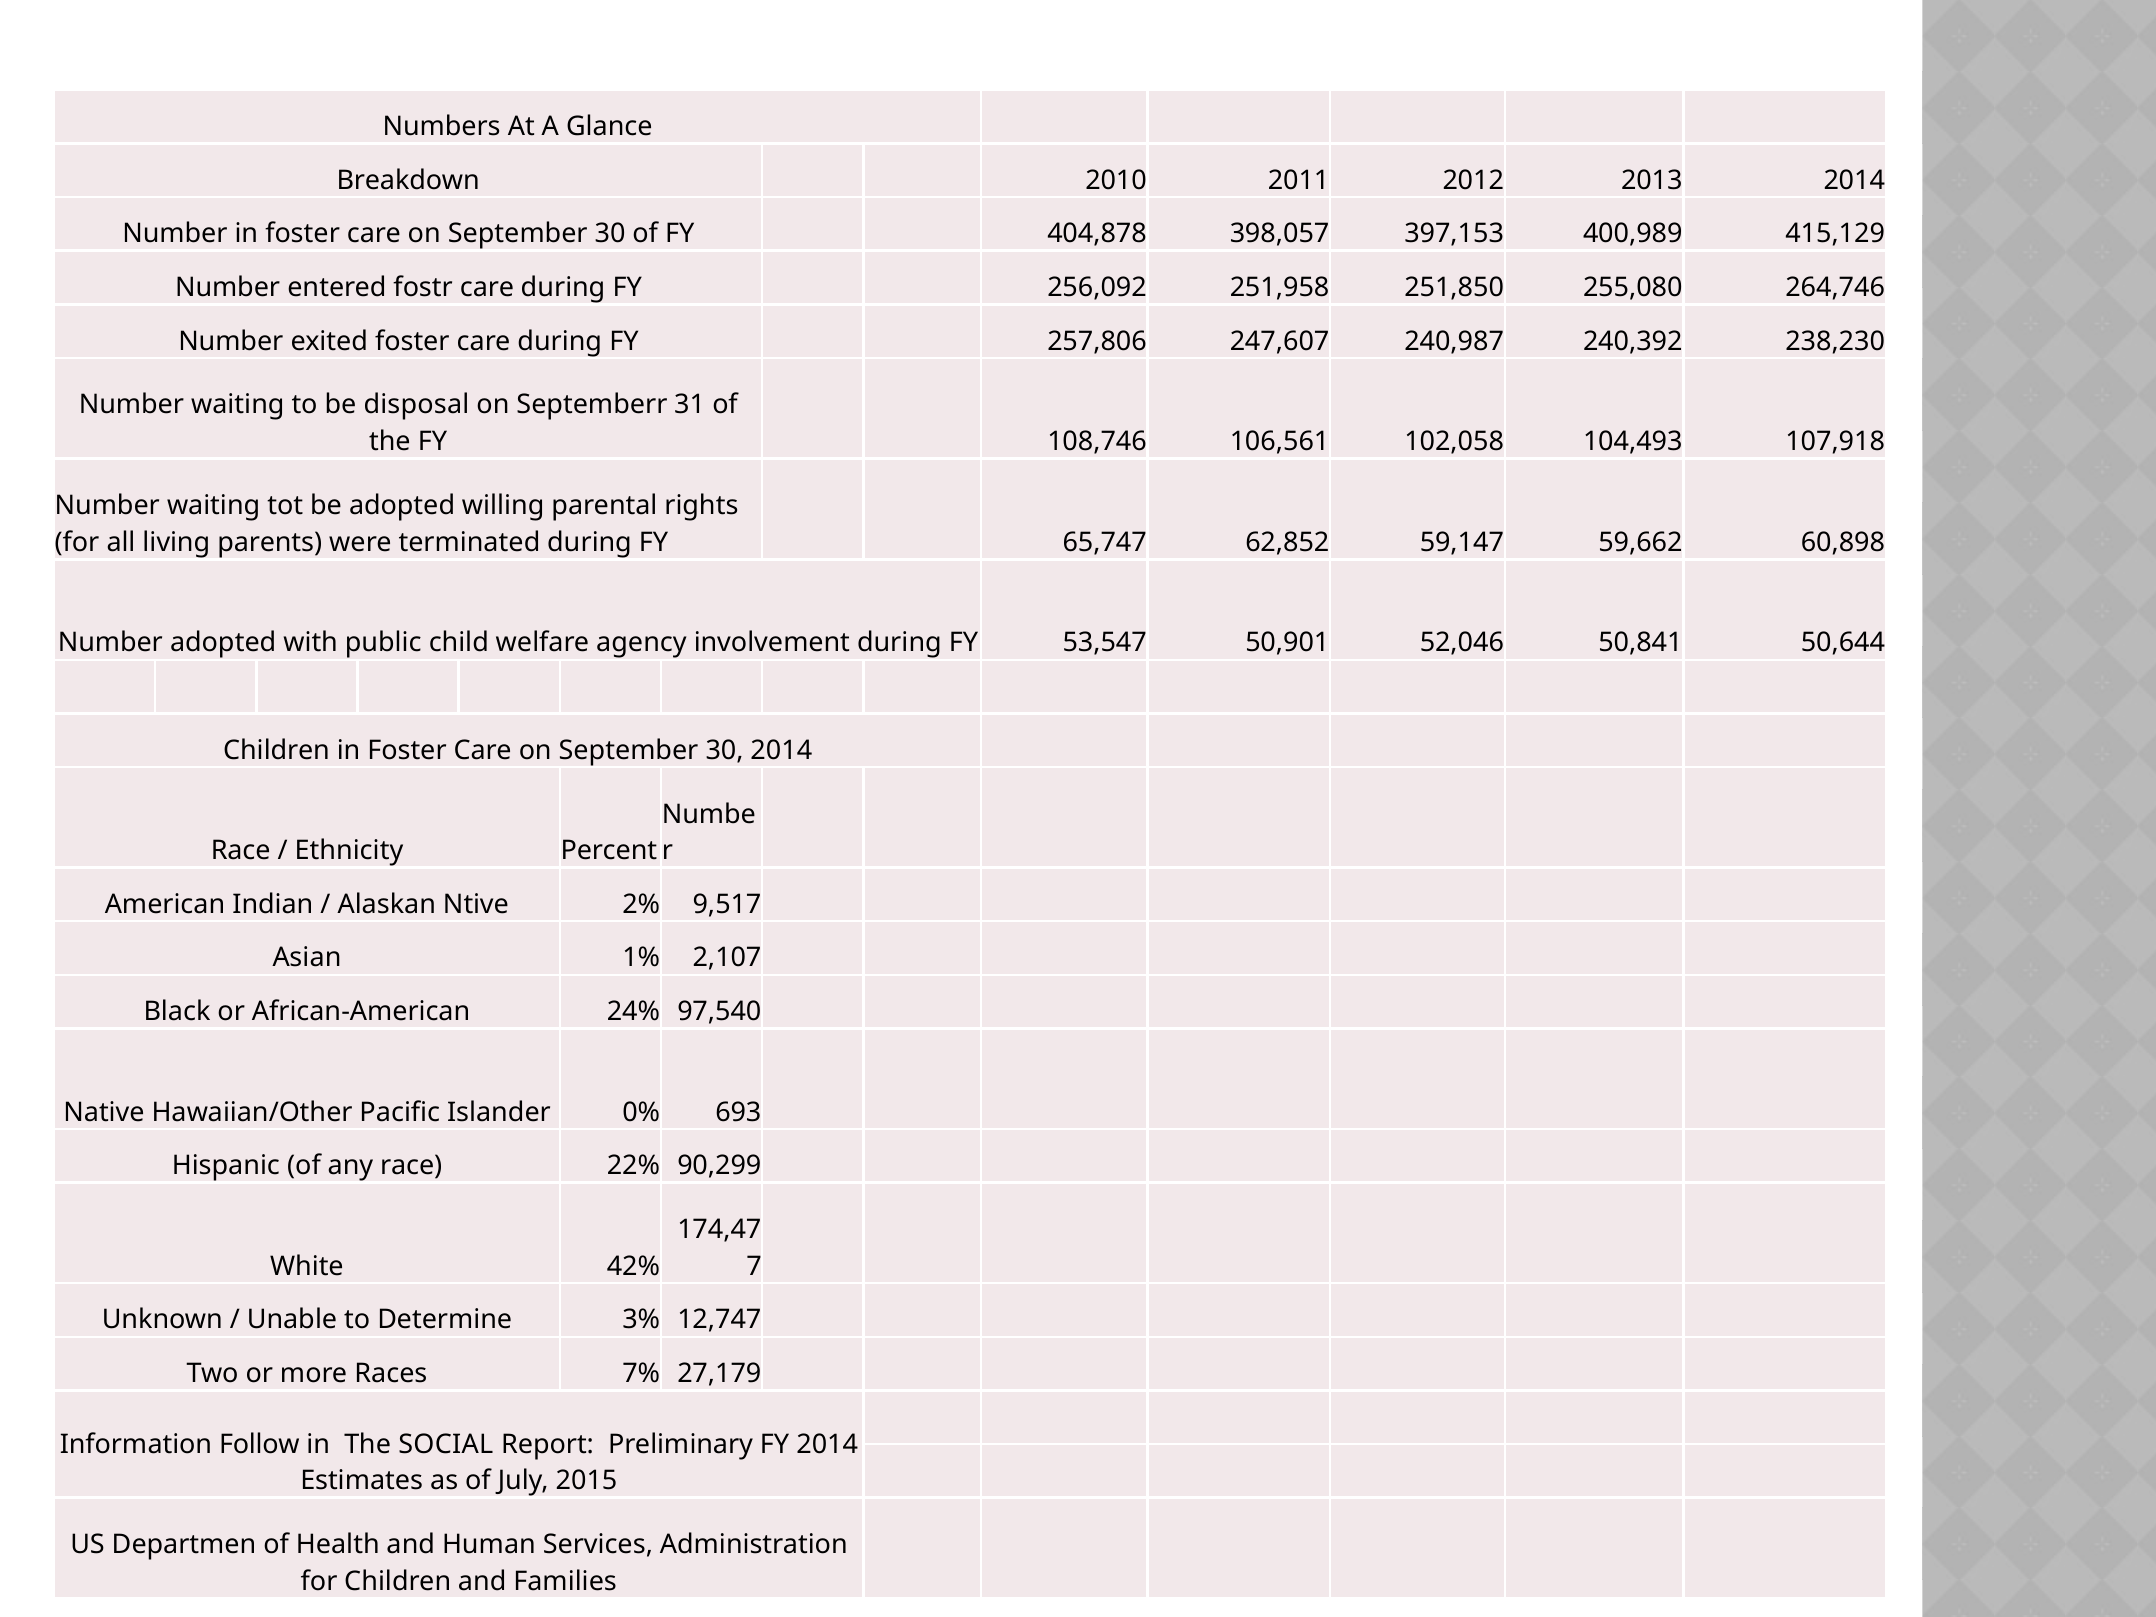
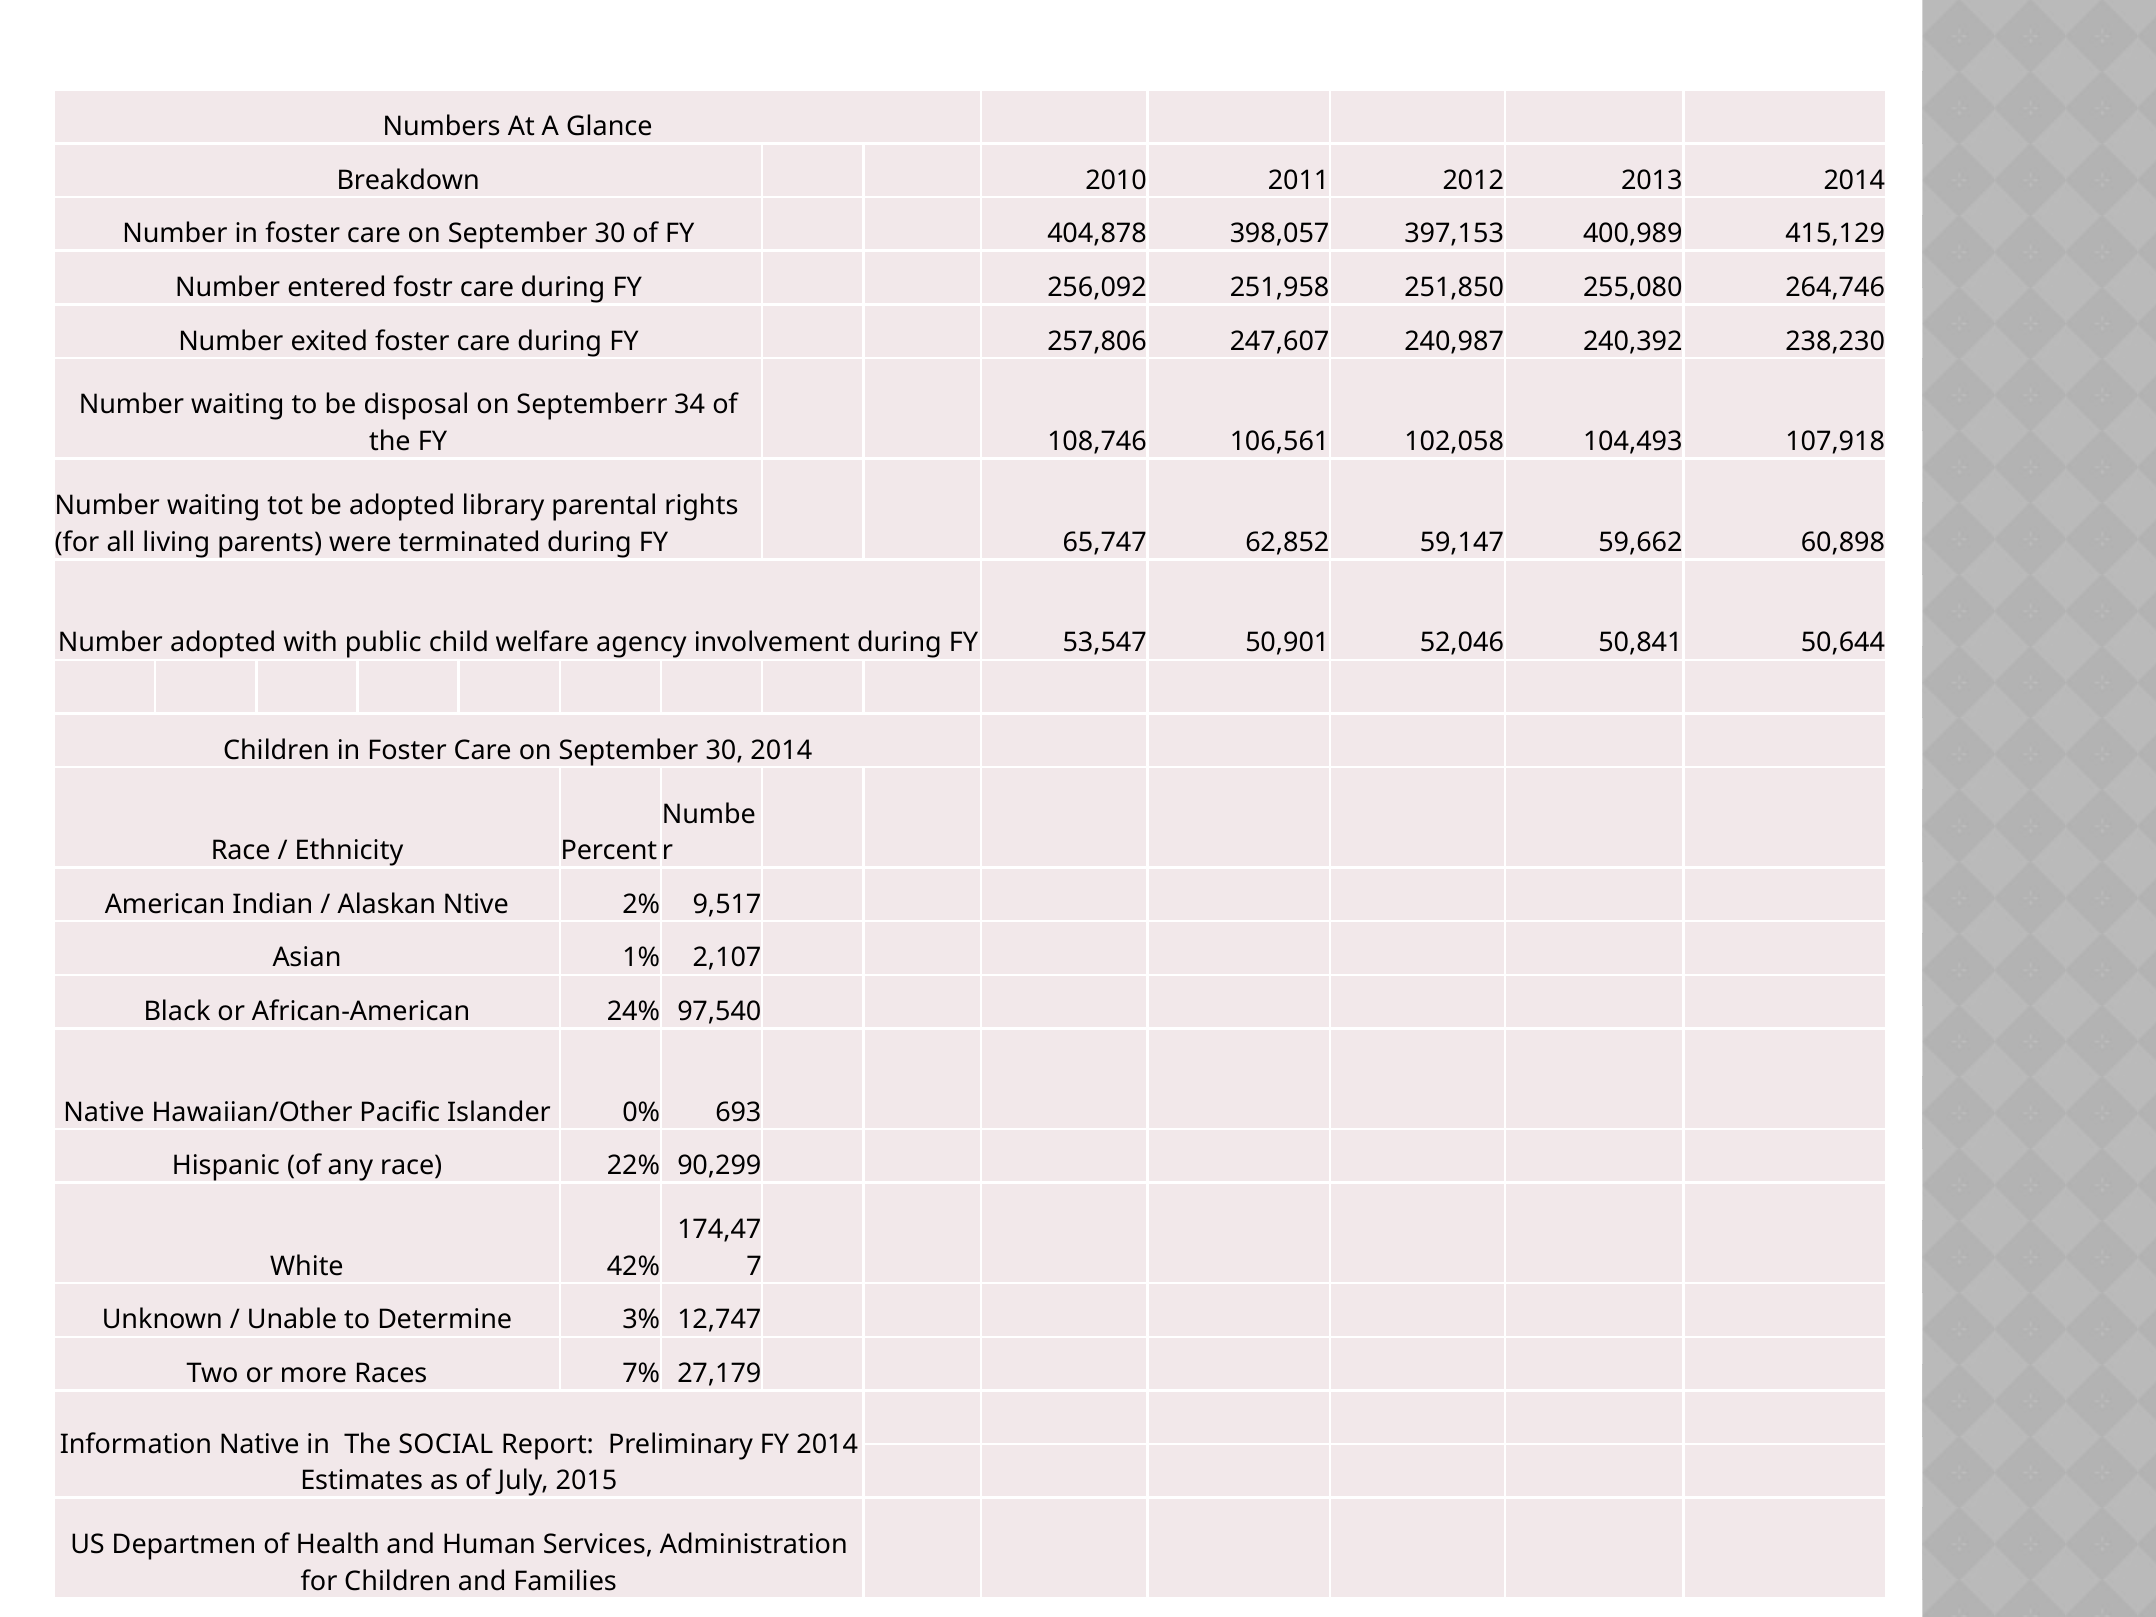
31: 31 -> 34 (690, 405)
willing: willing -> library (503, 506)
Information Follow: Follow -> Native (259, 1444)
